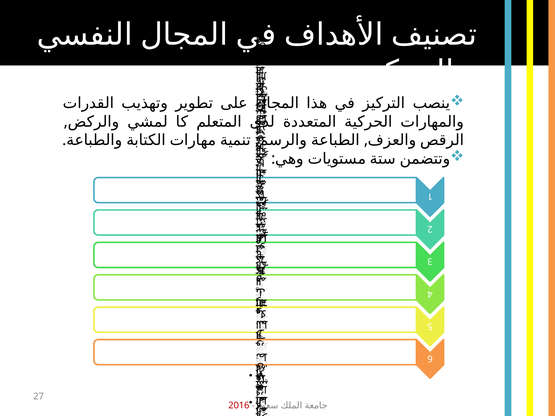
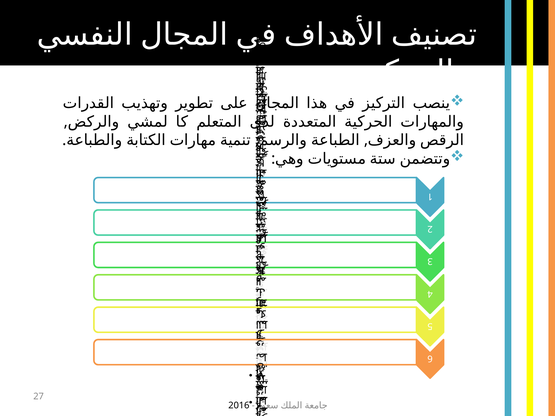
2016 colour: red -> black (239, 406)
